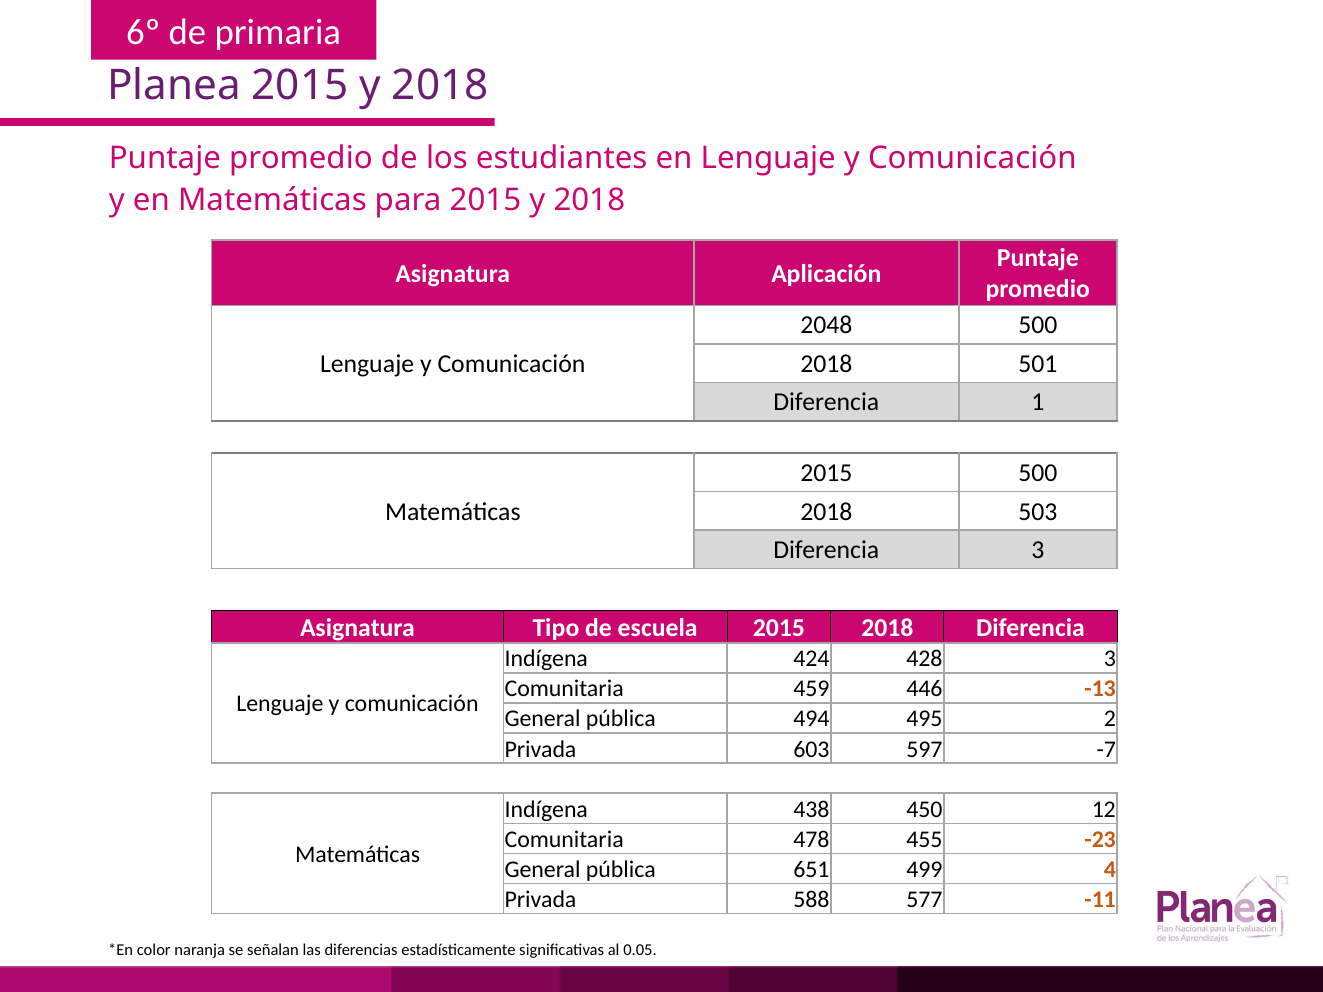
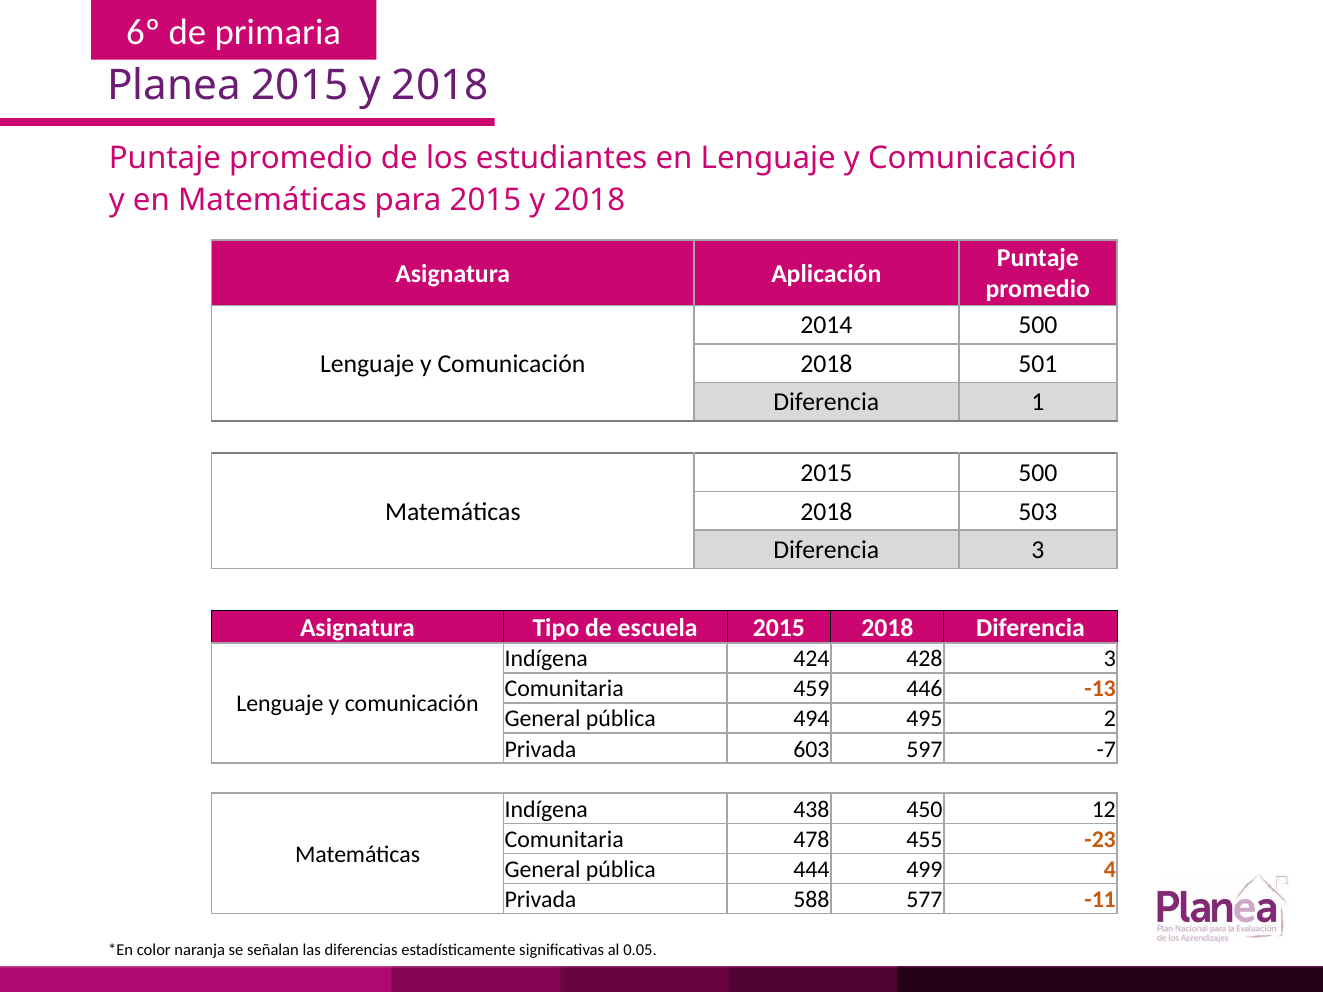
2048: 2048 -> 2014 (826, 326)
651: 651 -> 444 (811, 870)
